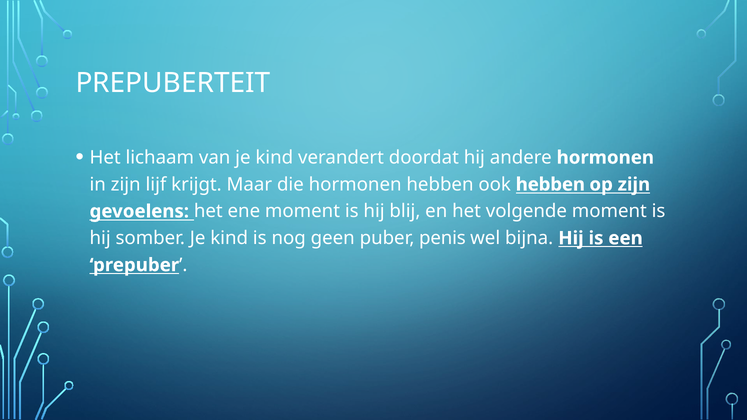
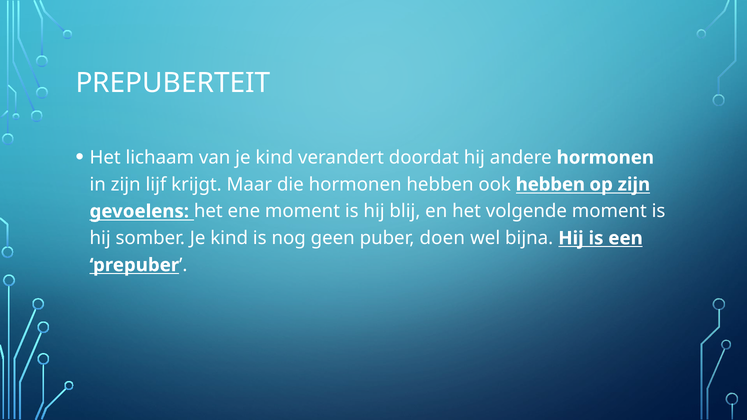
penis: penis -> doen (442, 238)
